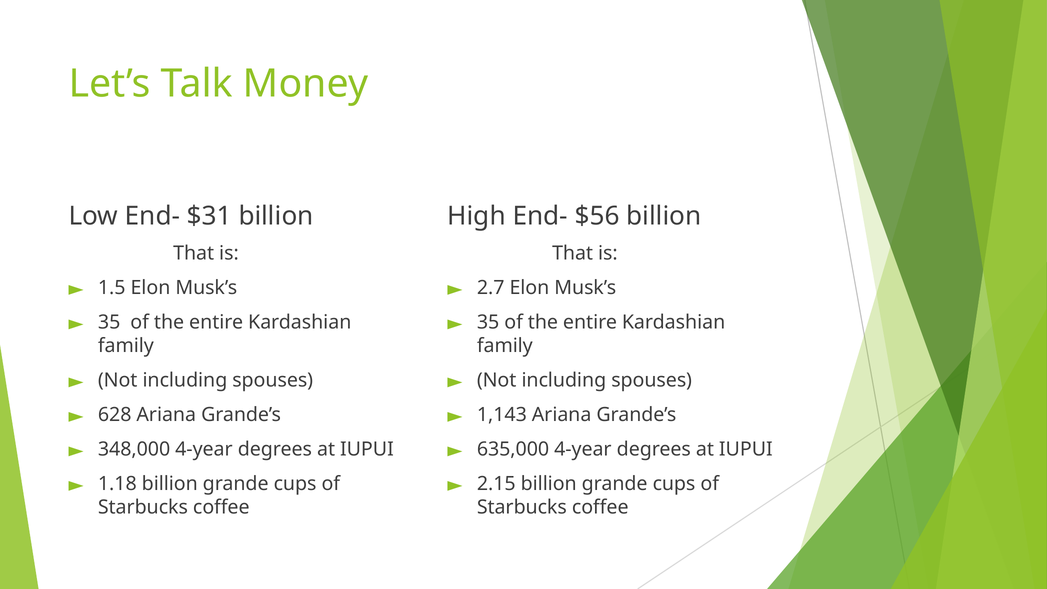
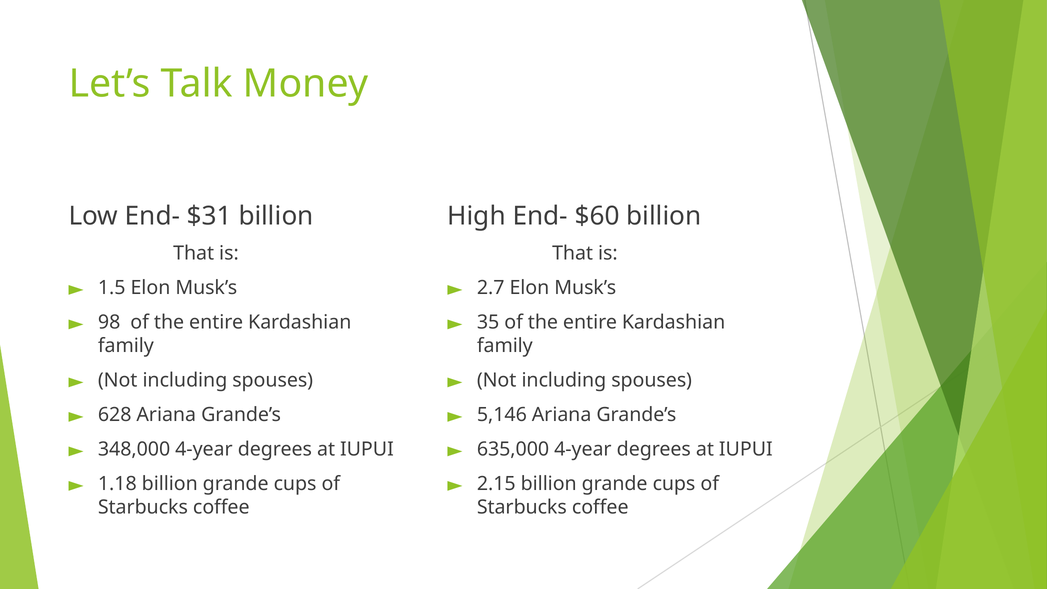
$56: $56 -> $60 (597, 216)
35: 35 -> 98 (109, 322)
1,143: 1,143 -> 5,146 (502, 415)
